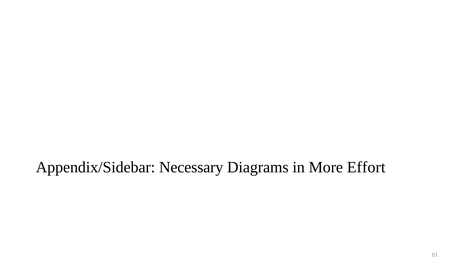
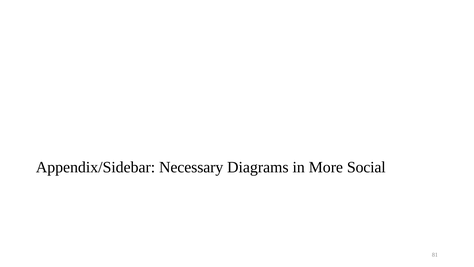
Effort: Effort -> Social (366, 167)
